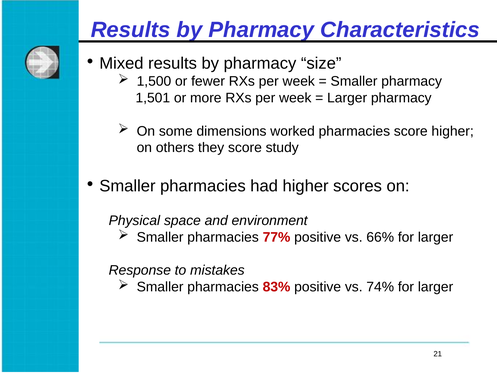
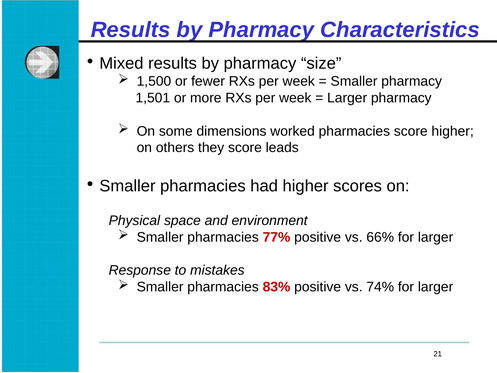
study: study -> leads (282, 148)
